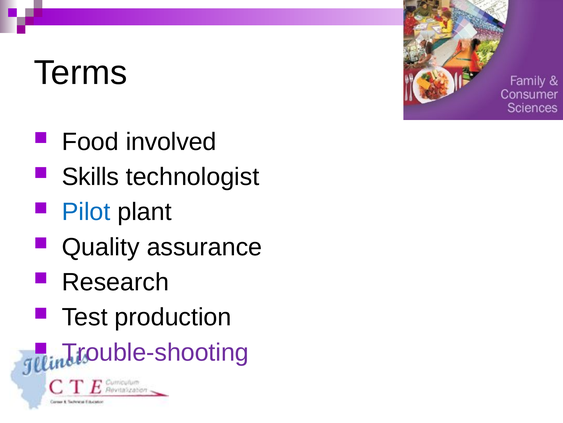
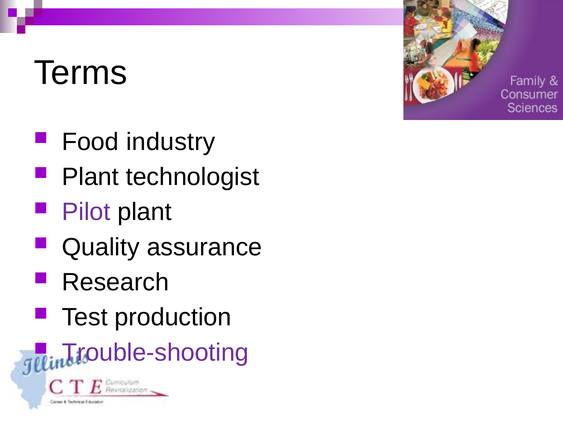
involved: involved -> industry (171, 142)
Skills: Skills -> Plant (90, 177)
Pilot colour: blue -> purple (86, 212)
